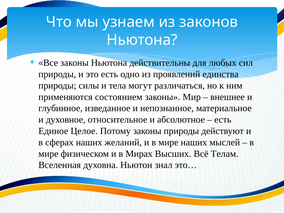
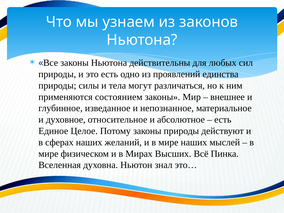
Телам: Телам -> Пинка (225, 154)
